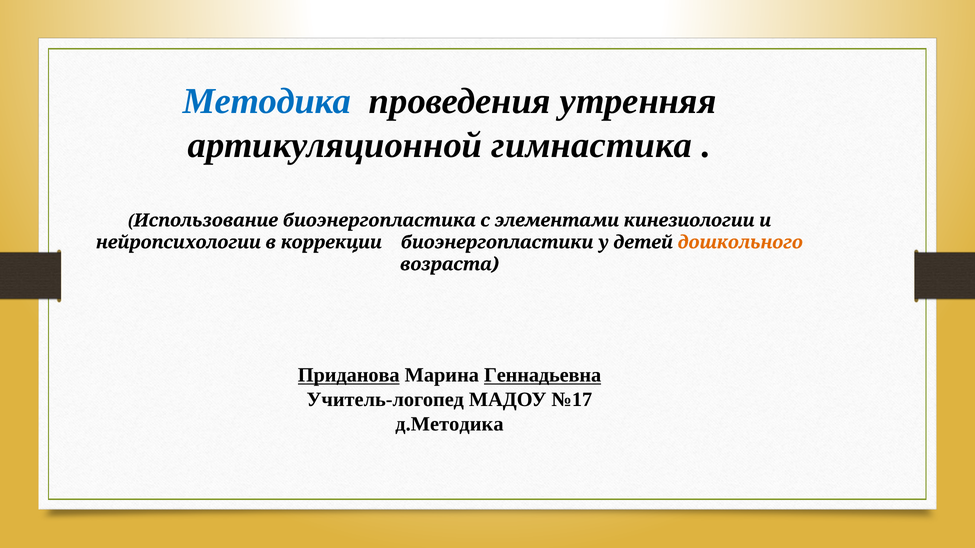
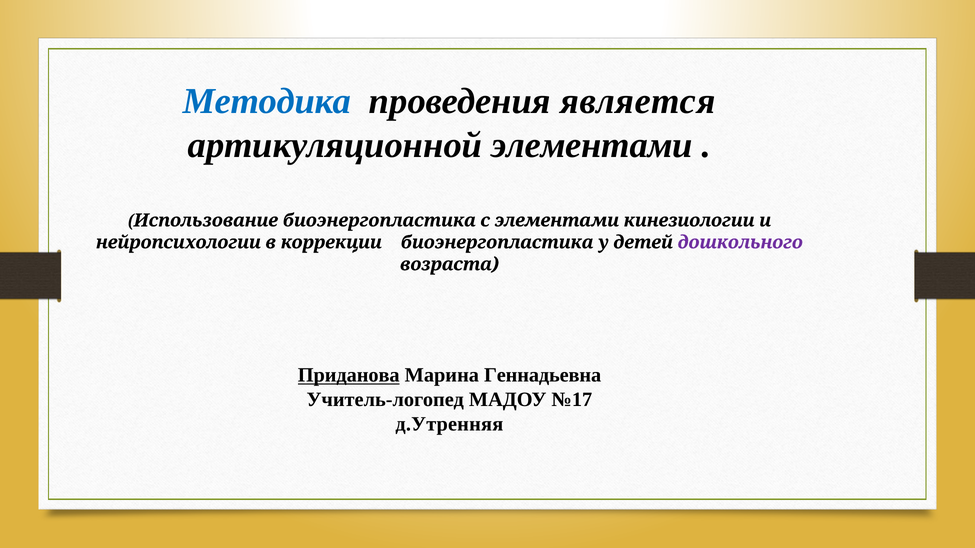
утренняя: утренняя -> является (638, 101)
артикуляционной гимнастика: гимнастика -> элементами (592, 145)
коррекции биоэнергопластики: биоэнергопластики -> биоэнергопластика (497, 243)
дошкольного colour: orange -> purple (740, 243)
Геннадьевна underline: present -> none (543, 376)
д.Методика: д.Методика -> д.Утренняя (449, 424)
